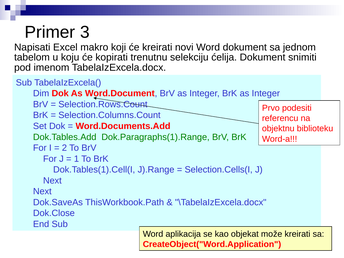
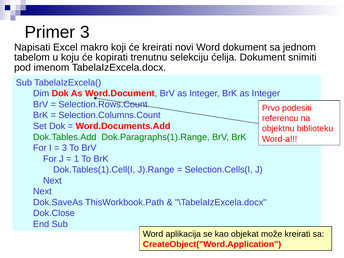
2: 2 -> 3 (64, 148)
